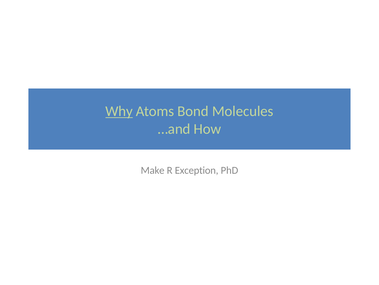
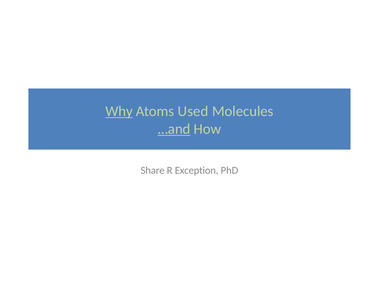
Bond: Bond -> Used (193, 111)
…and underline: none -> present (174, 129)
Make: Make -> Share (153, 170)
